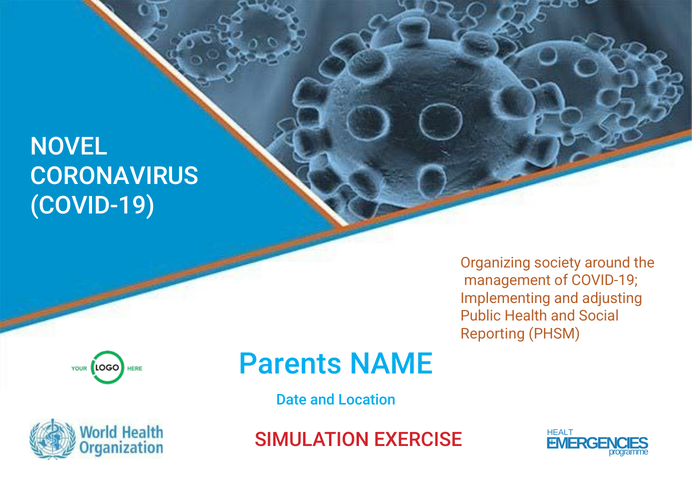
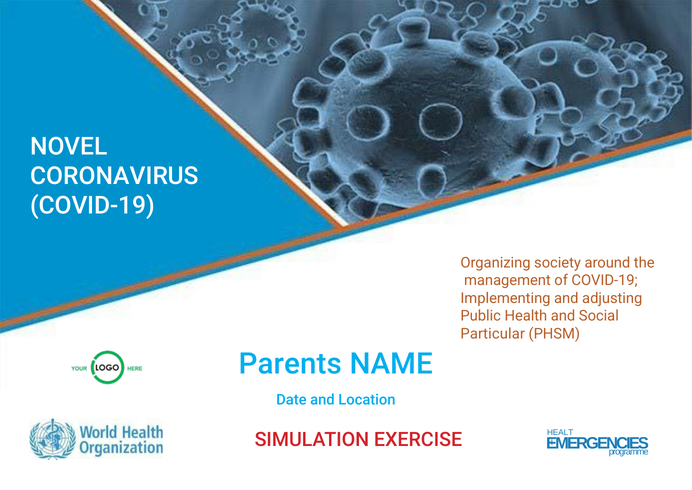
Reporting: Reporting -> Particular (493, 334)
